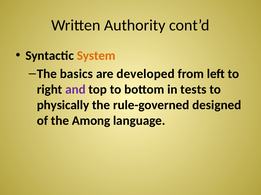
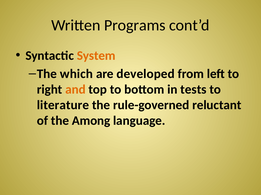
Authority: Authority -> Programs (135, 25)
basics: basics -> which (76, 74)
and colour: purple -> orange (75, 90)
physically: physically -> literature (63, 105)
designed: designed -> reluctant (217, 105)
